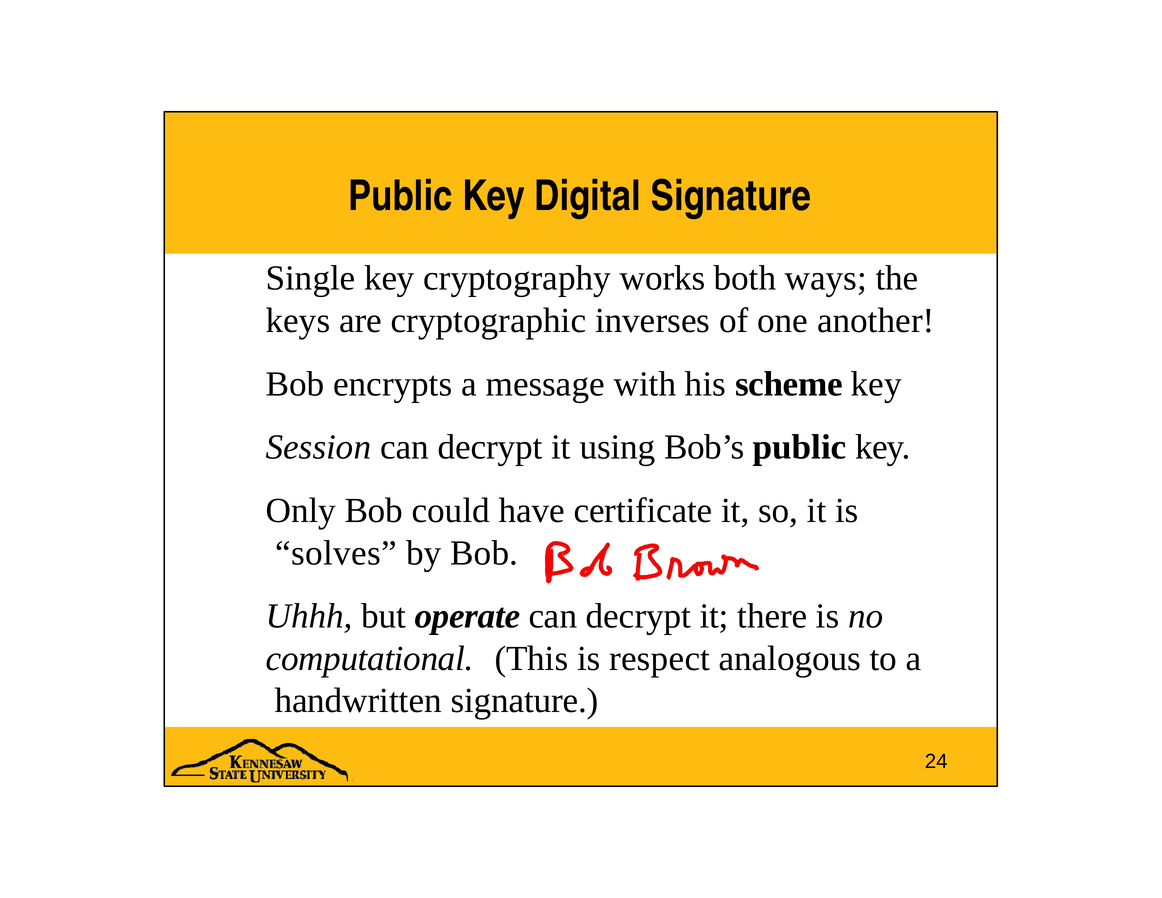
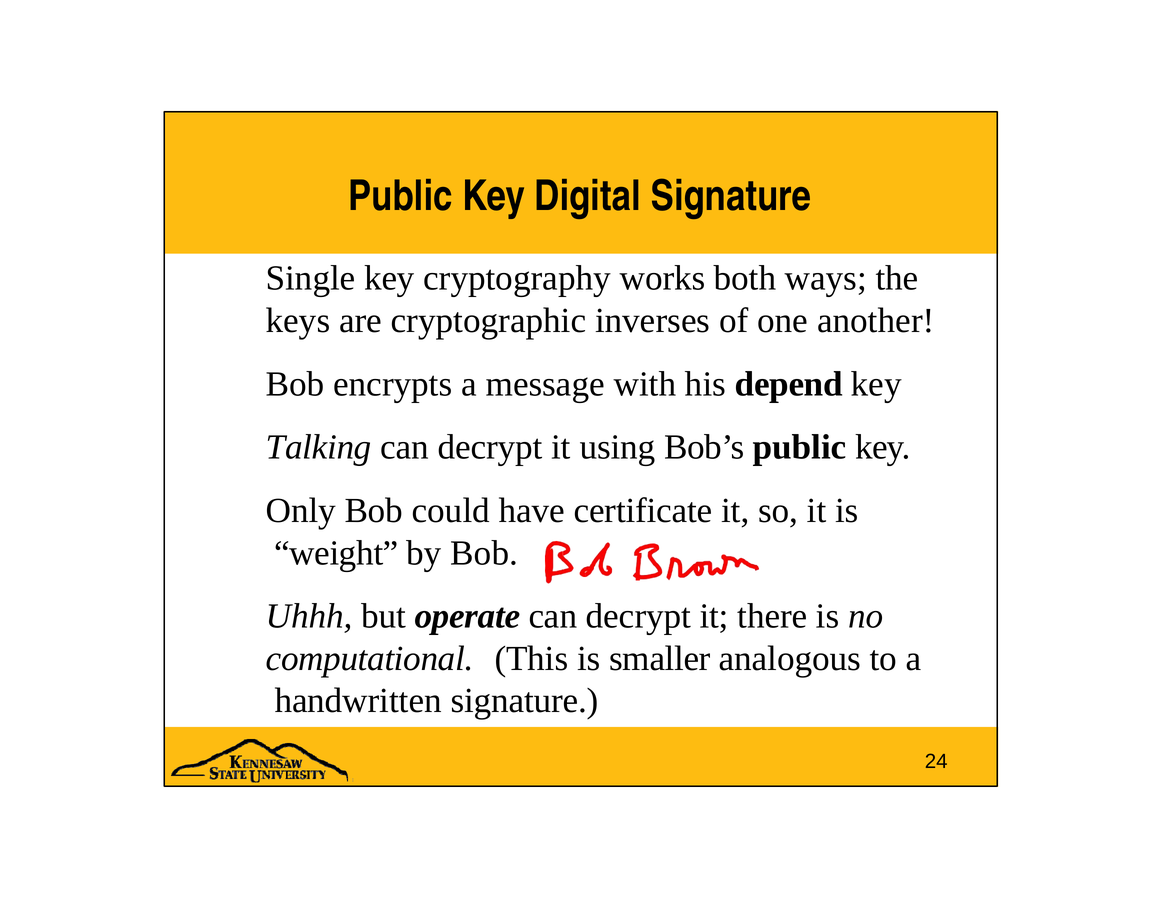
scheme: scheme -> depend (789, 384)
Session: Session -> Talking (319, 447)
solves: solves -> weight (336, 553)
respect: respect -> smaller (660, 659)
